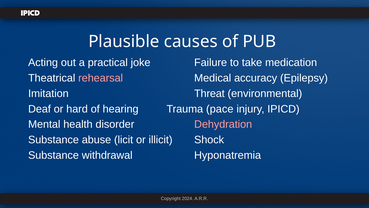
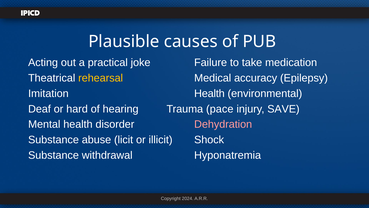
rehearsal colour: pink -> yellow (101, 78)
Imitation Threat: Threat -> Health (209, 93)
IPICD: IPICD -> SAVE (283, 109)
